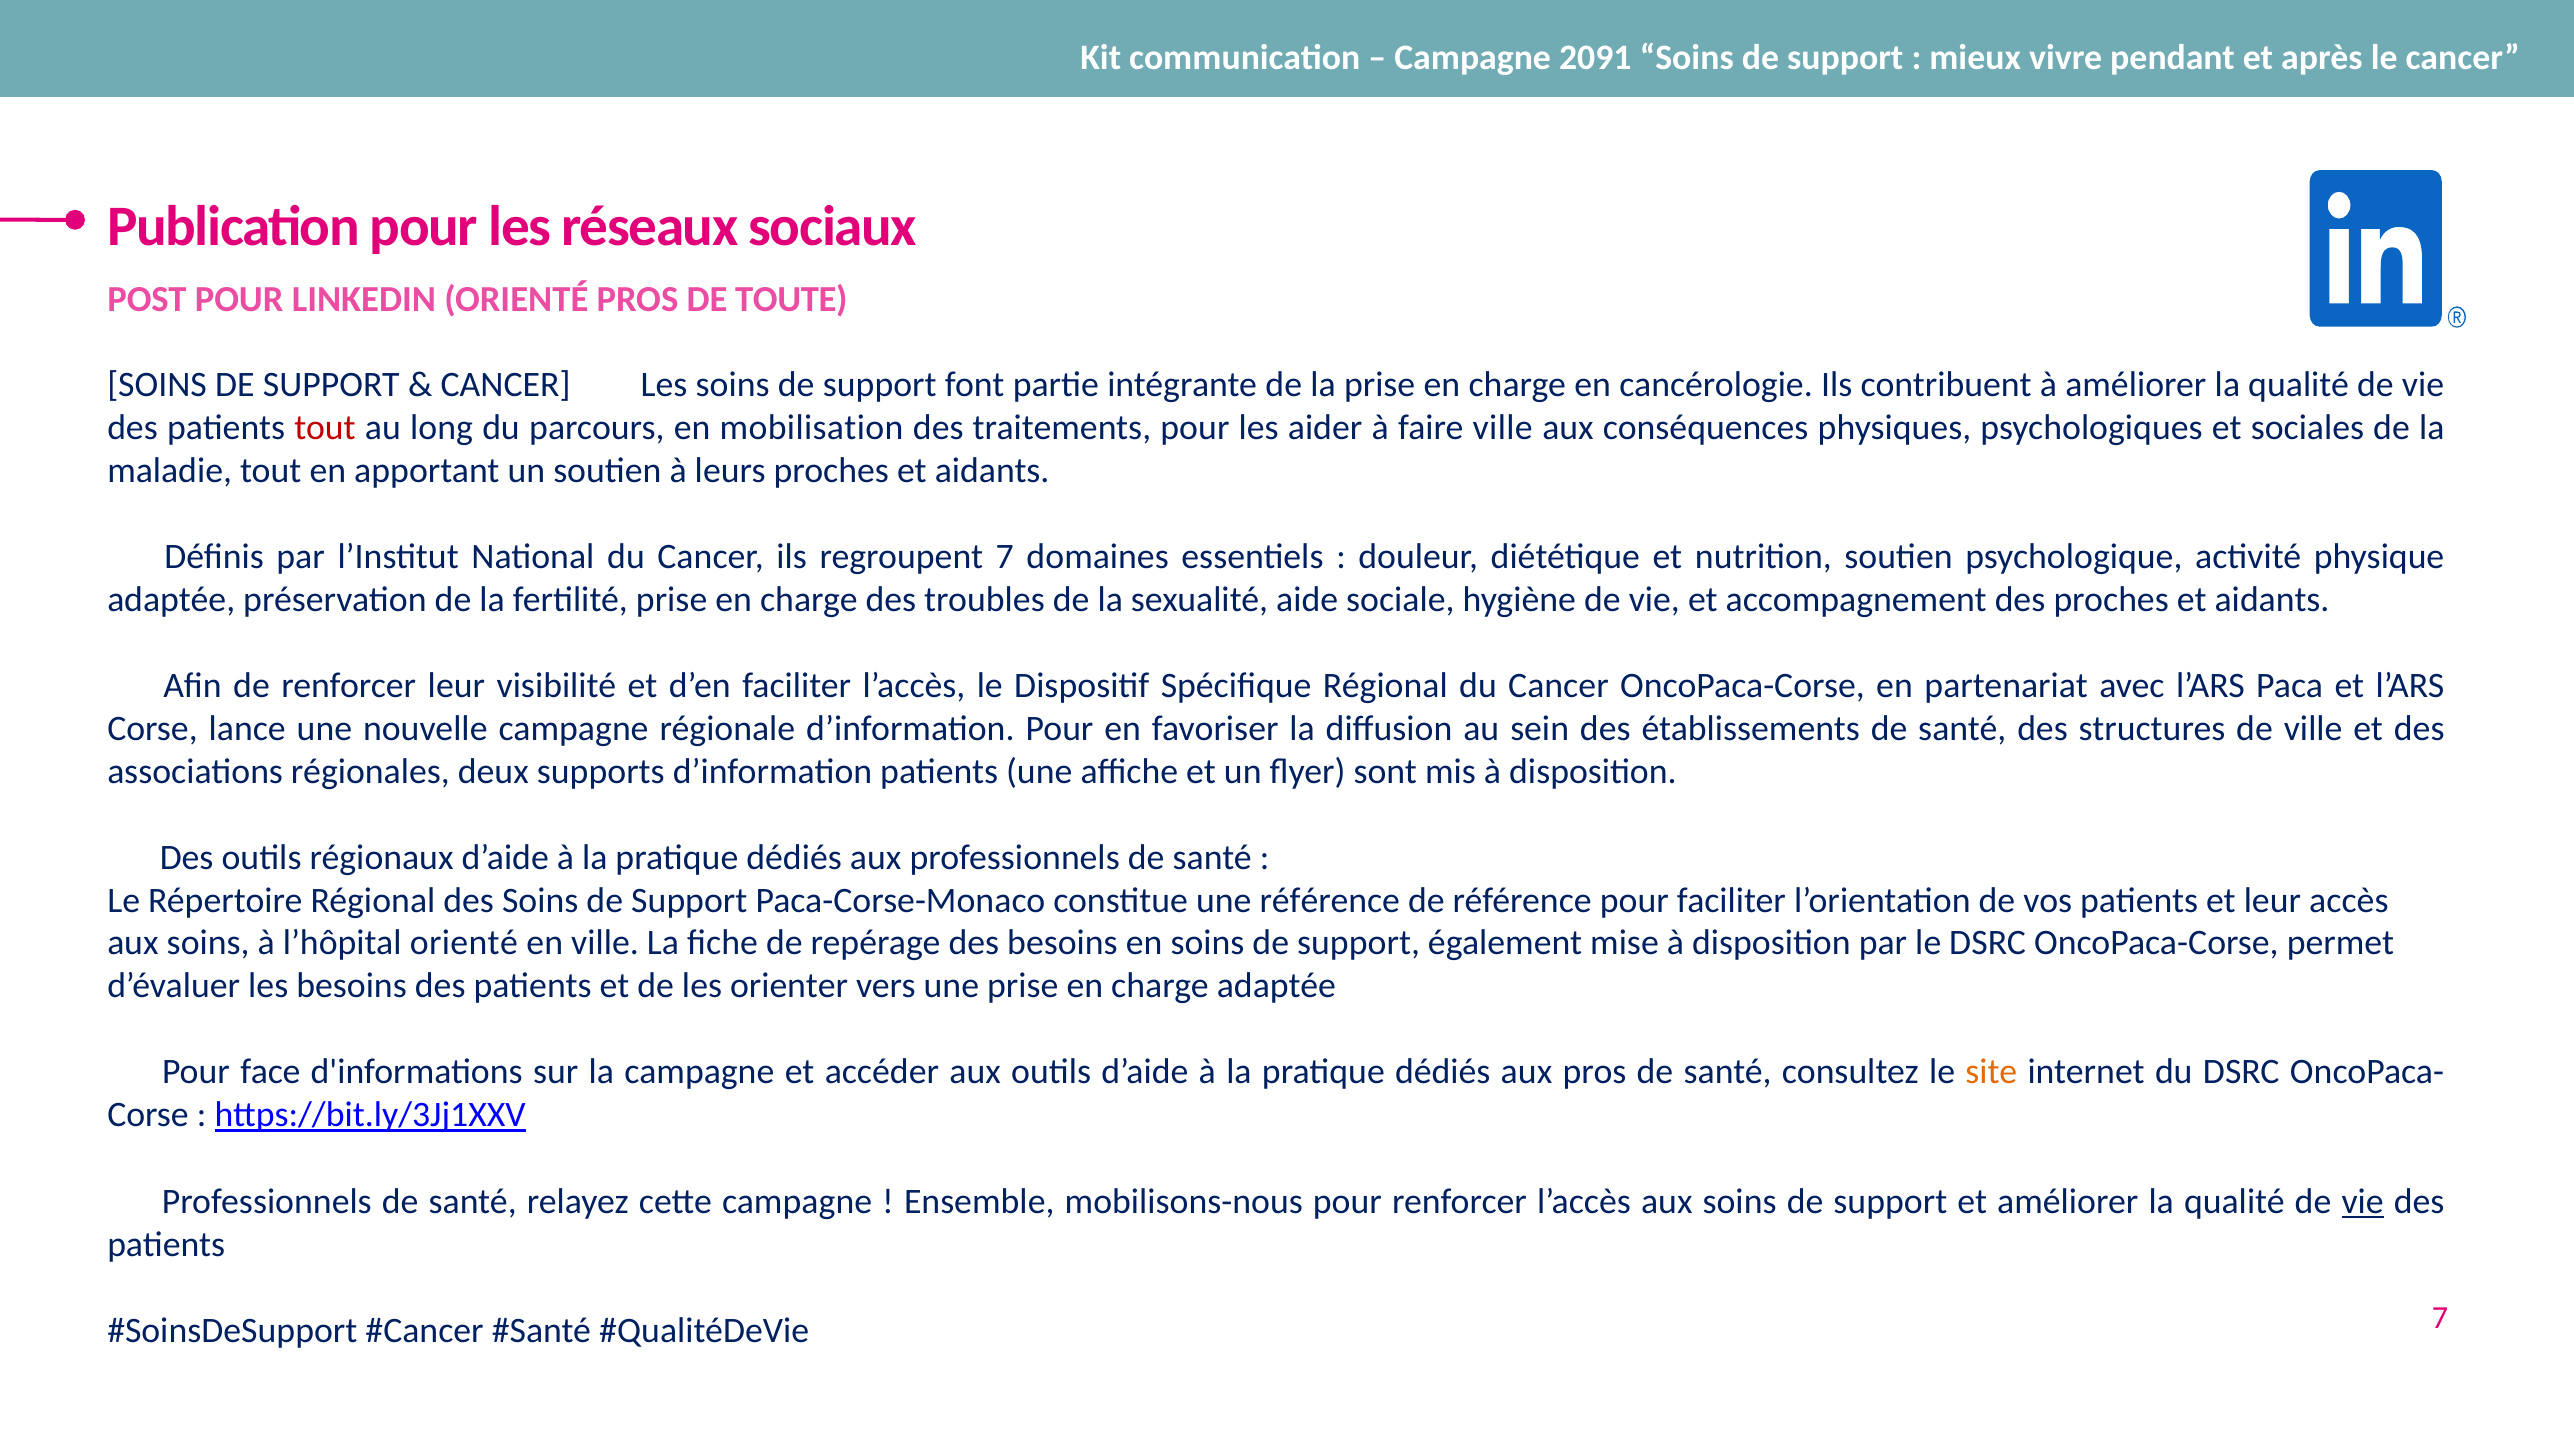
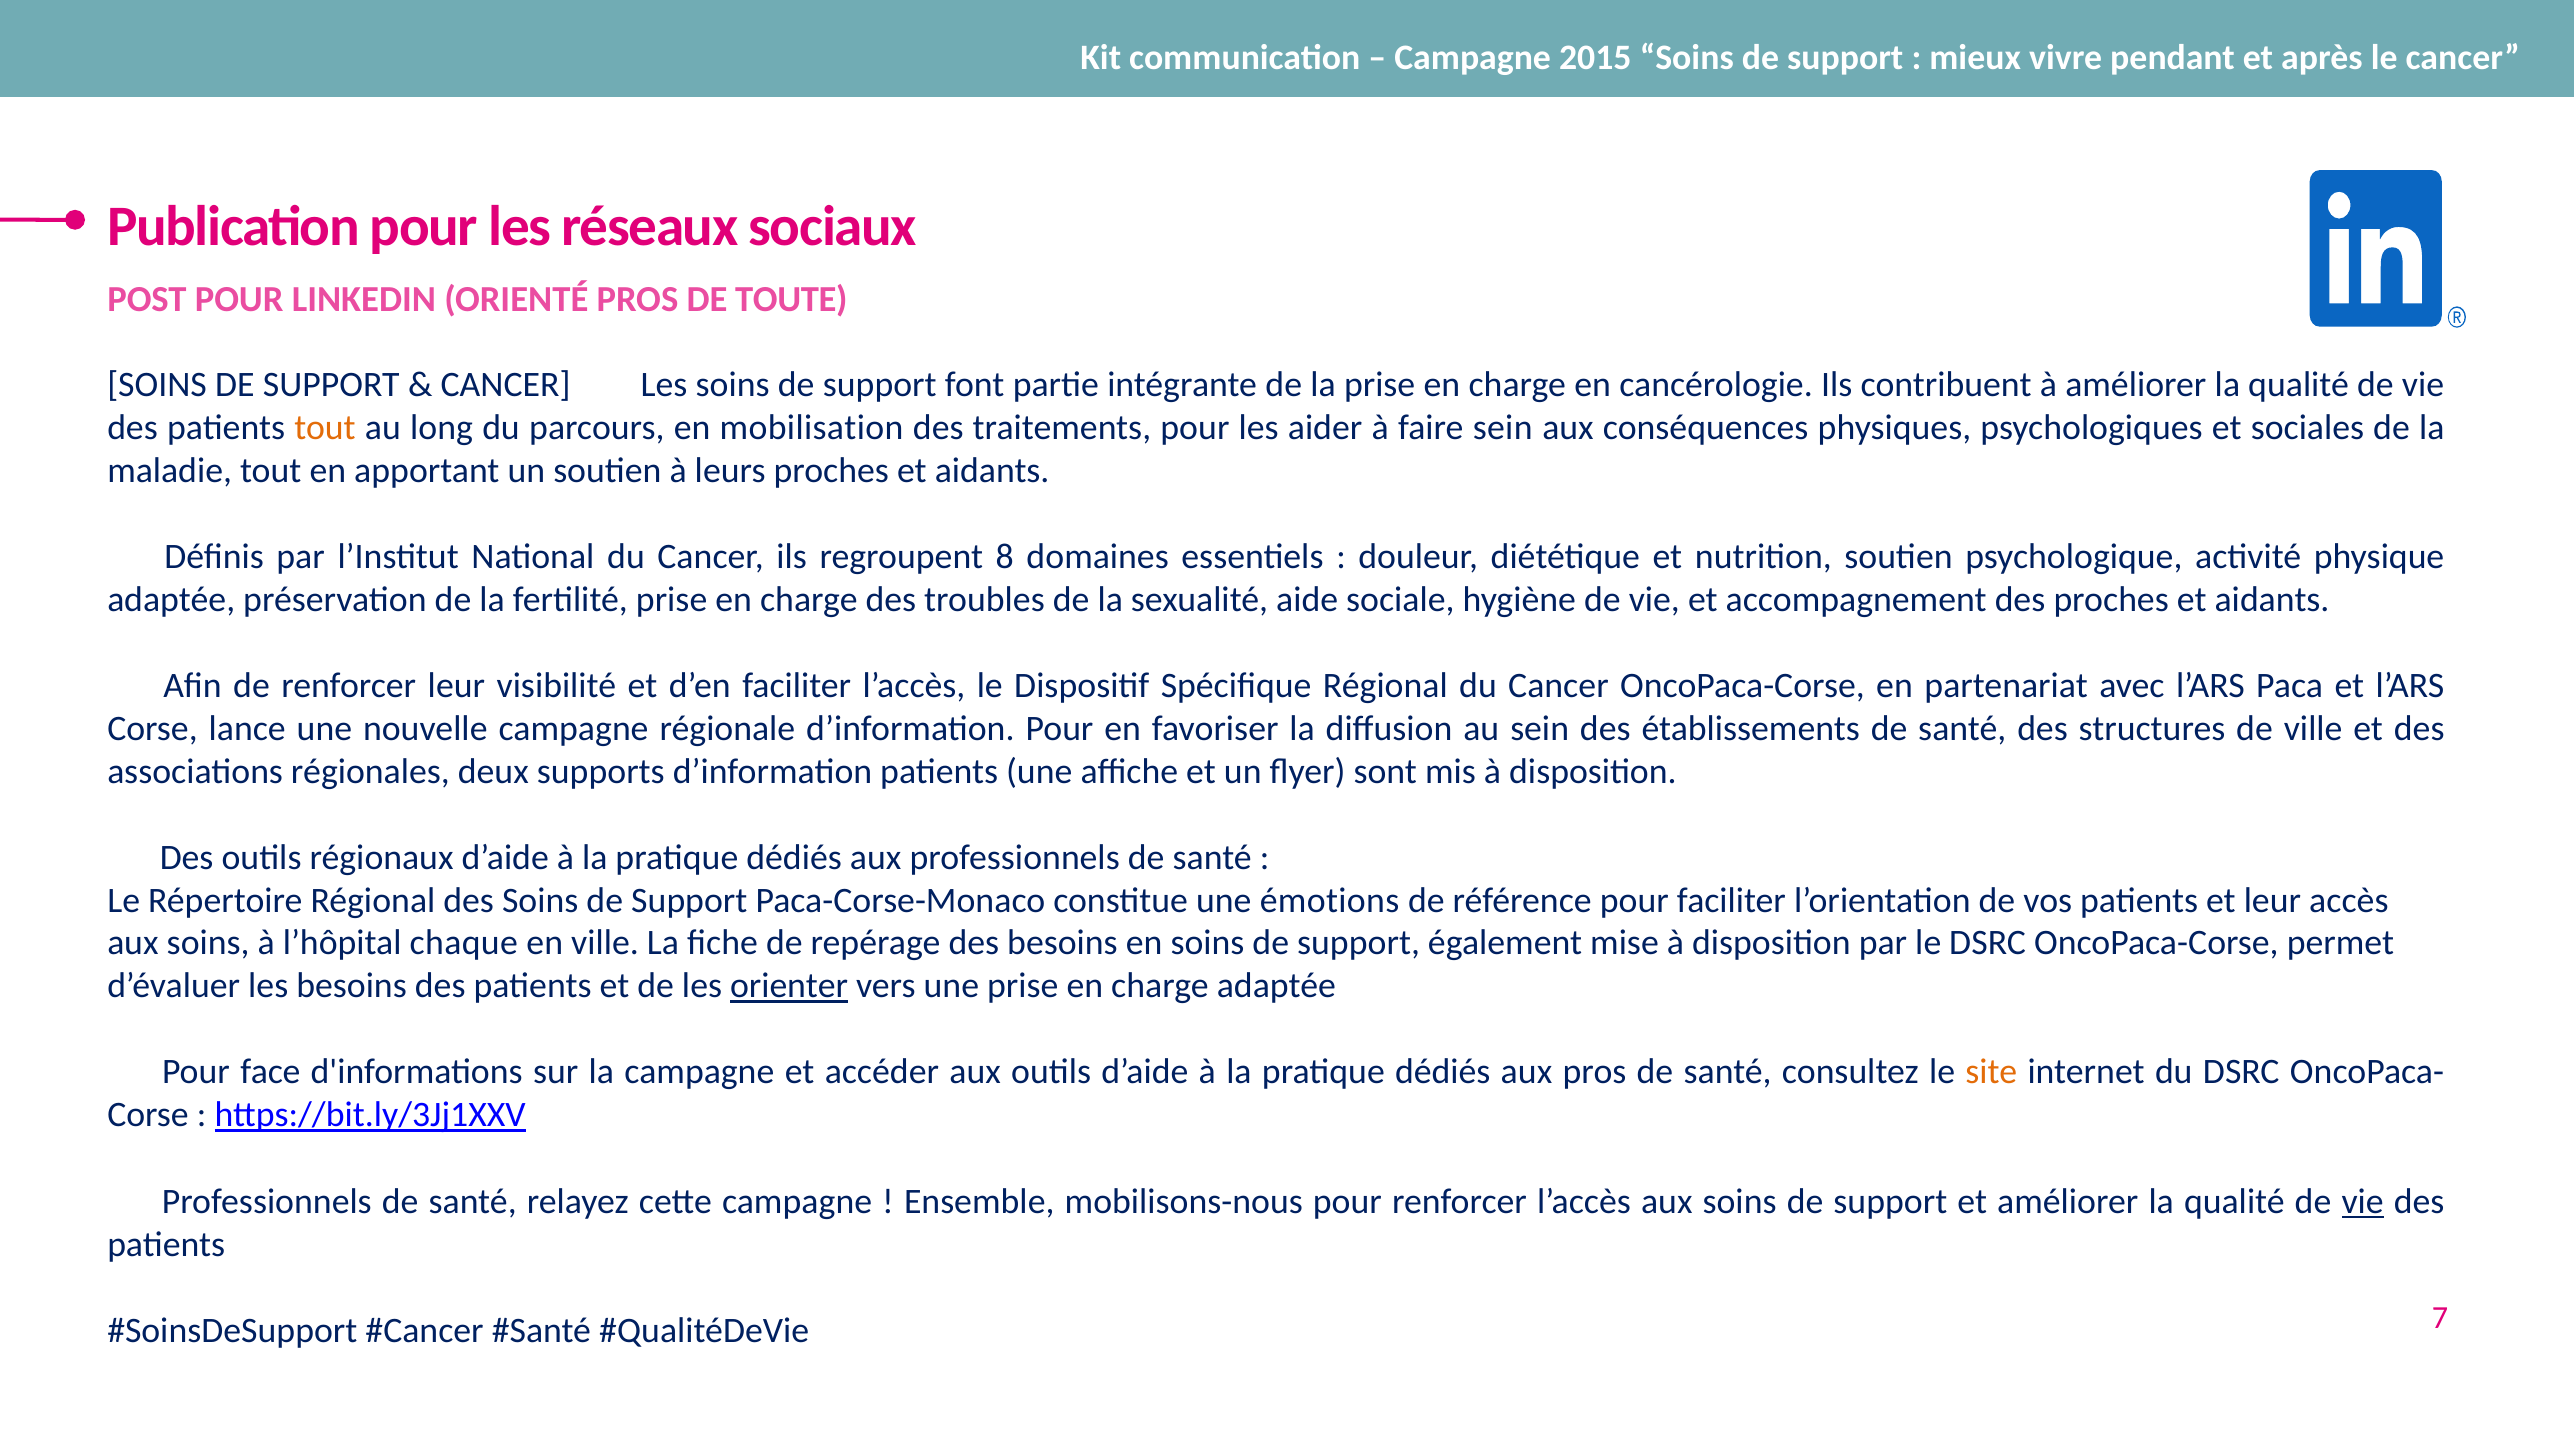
2091: 2091 -> 2015 (1595, 58)
tout colour: red -> orange (325, 428)
faire ville: ville -> sein (1503, 428)
regroupent 7: 7 -> 8 (1005, 557)
une référence: référence -> émotions (1330, 900)
l’hôpital orienté: orienté -> chaque (464, 943)
orienter underline: none -> present (789, 986)
